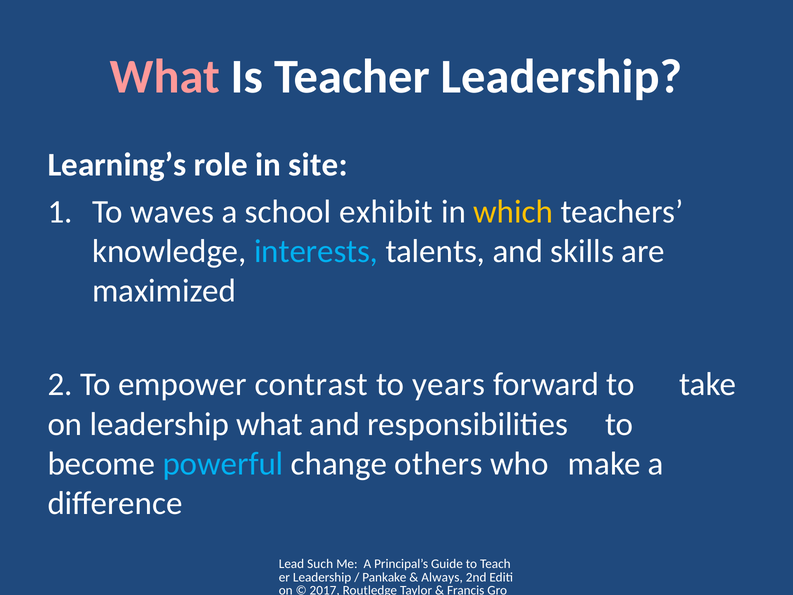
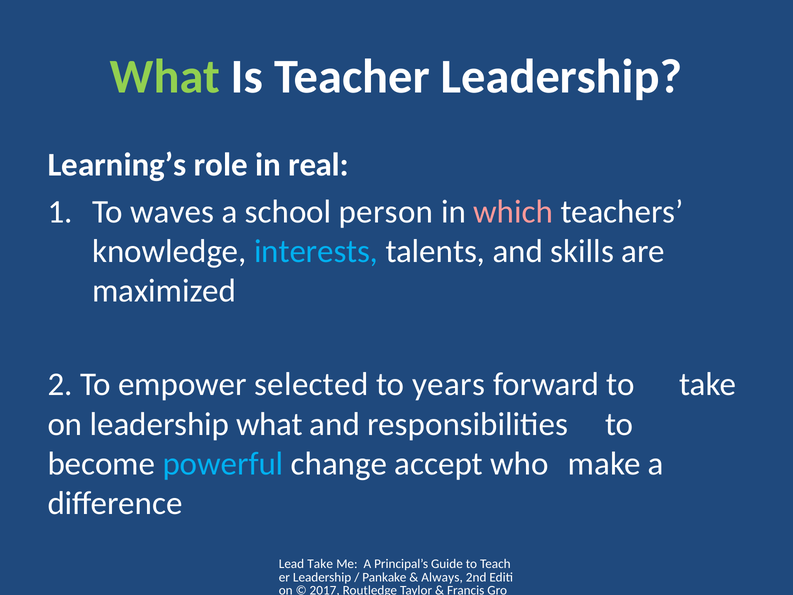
What colour: pink -> light green (165, 77)
site: site -> real (318, 165)
exhibit: exhibit -> person (386, 212)
which colour: yellow -> pink (513, 212)
contrast: contrast -> selected (311, 384)
others: others -> accept (439, 464)
Lead Such: Such -> Take (320, 564)
